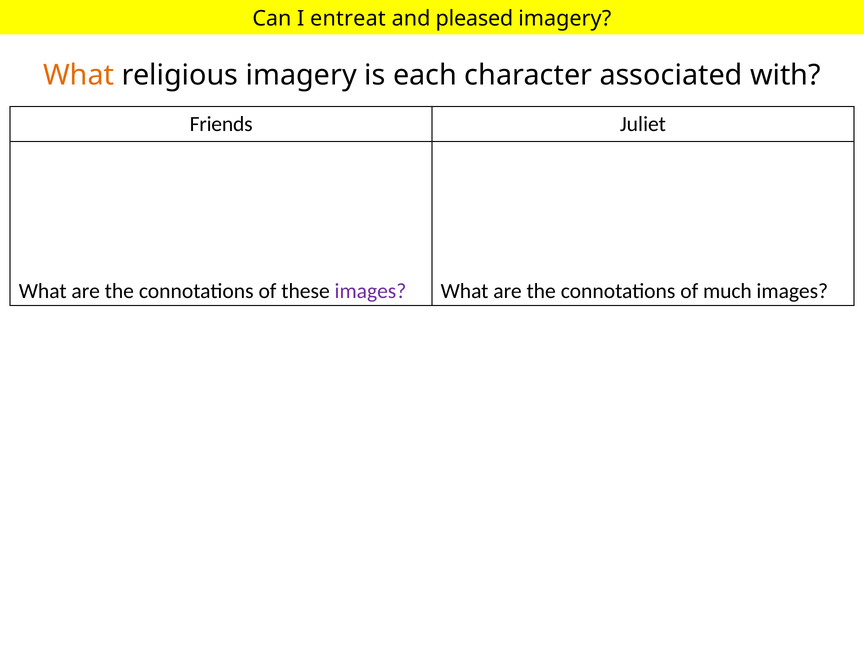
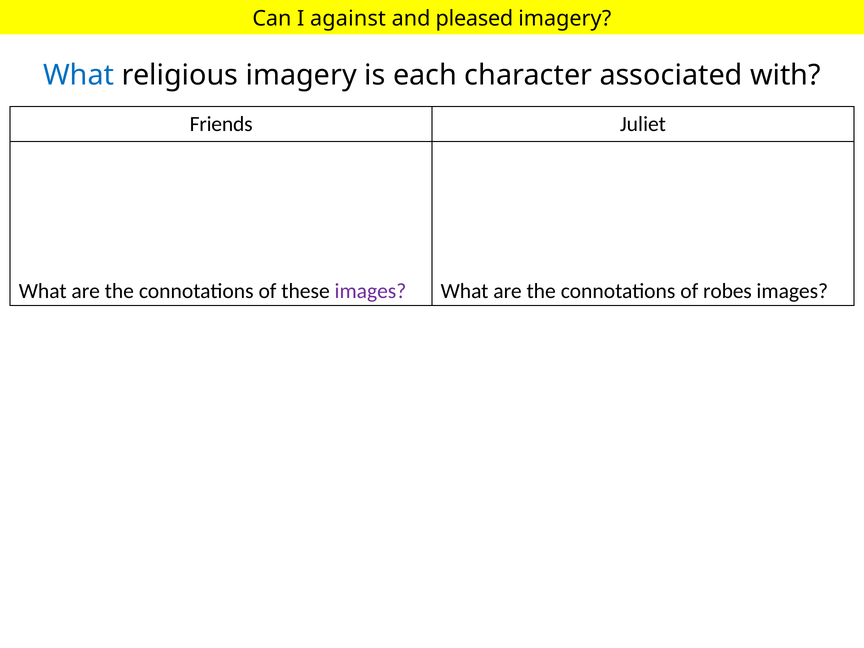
entreat: entreat -> against (348, 19)
What colour: orange -> blue (79, 75)
much: much -> robes (727, 291)
